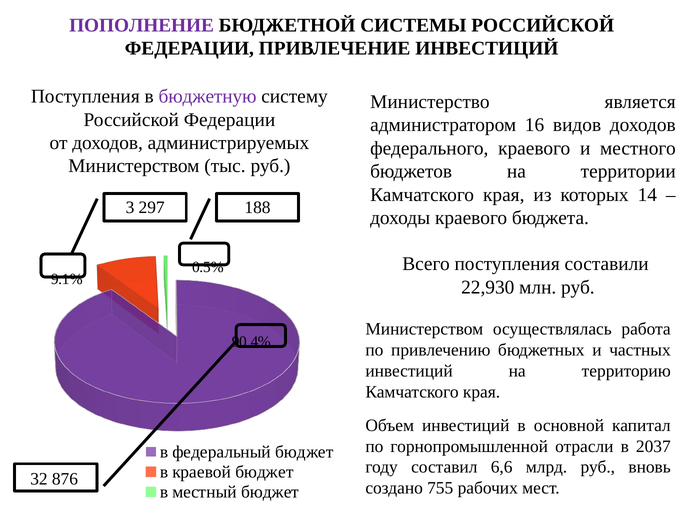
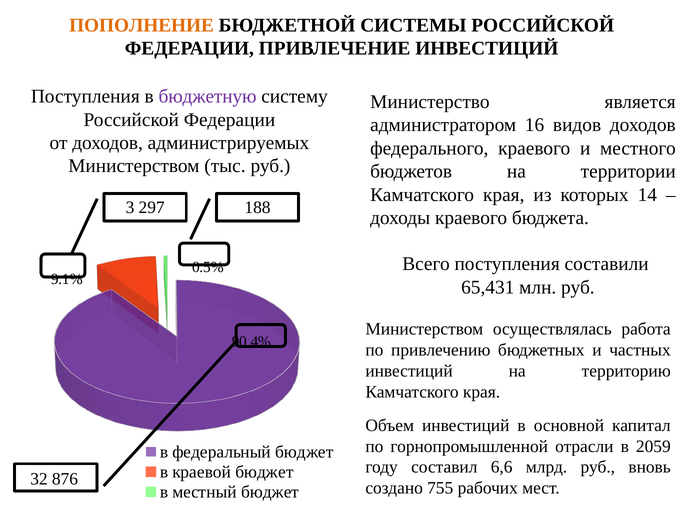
ПОПОЛНЕНИЕ colour: purple -> orange (142, 25)
22,930: 22,930 -> 65,431 (488, 287)
2037: 2037 -> 2059 (653, 446)
